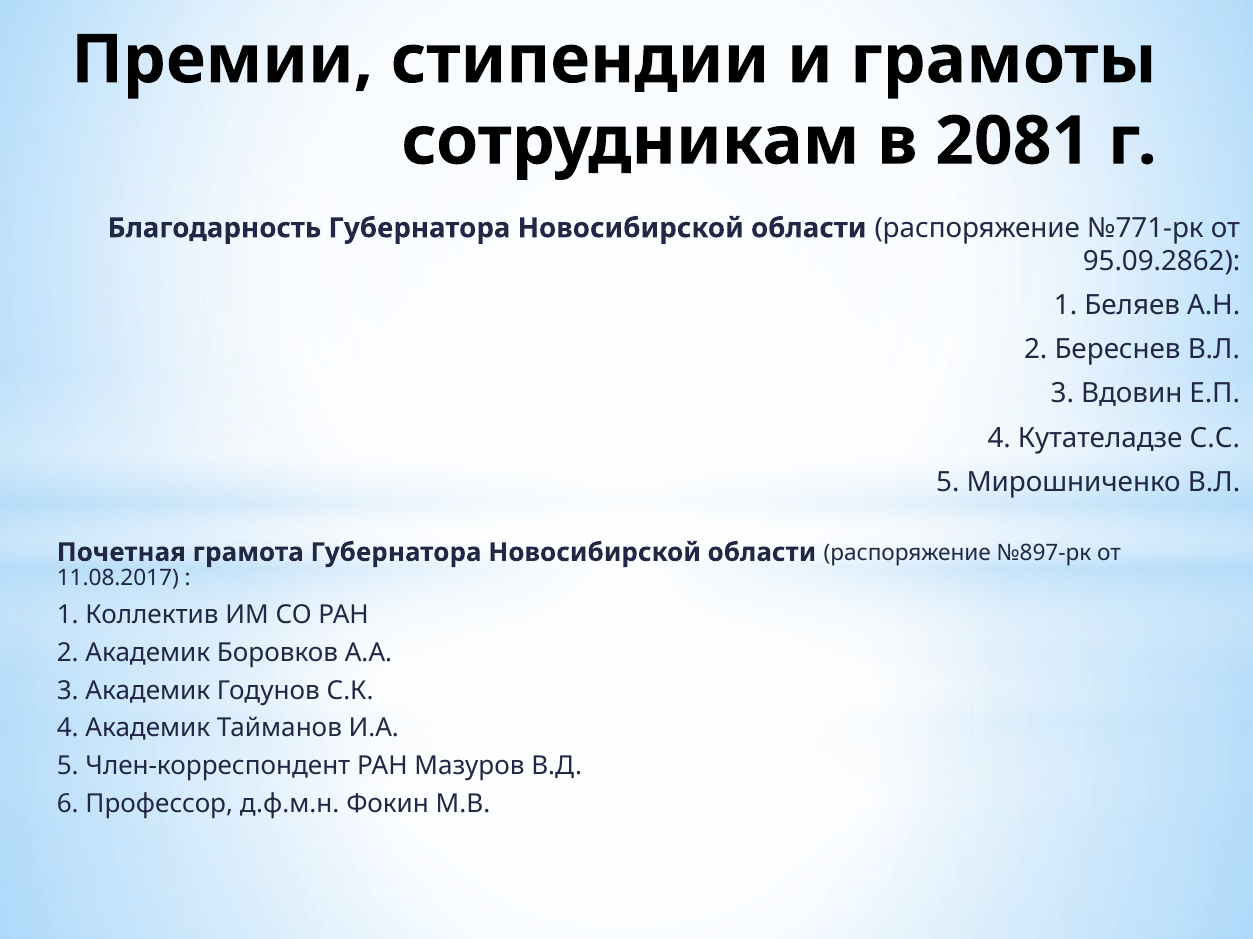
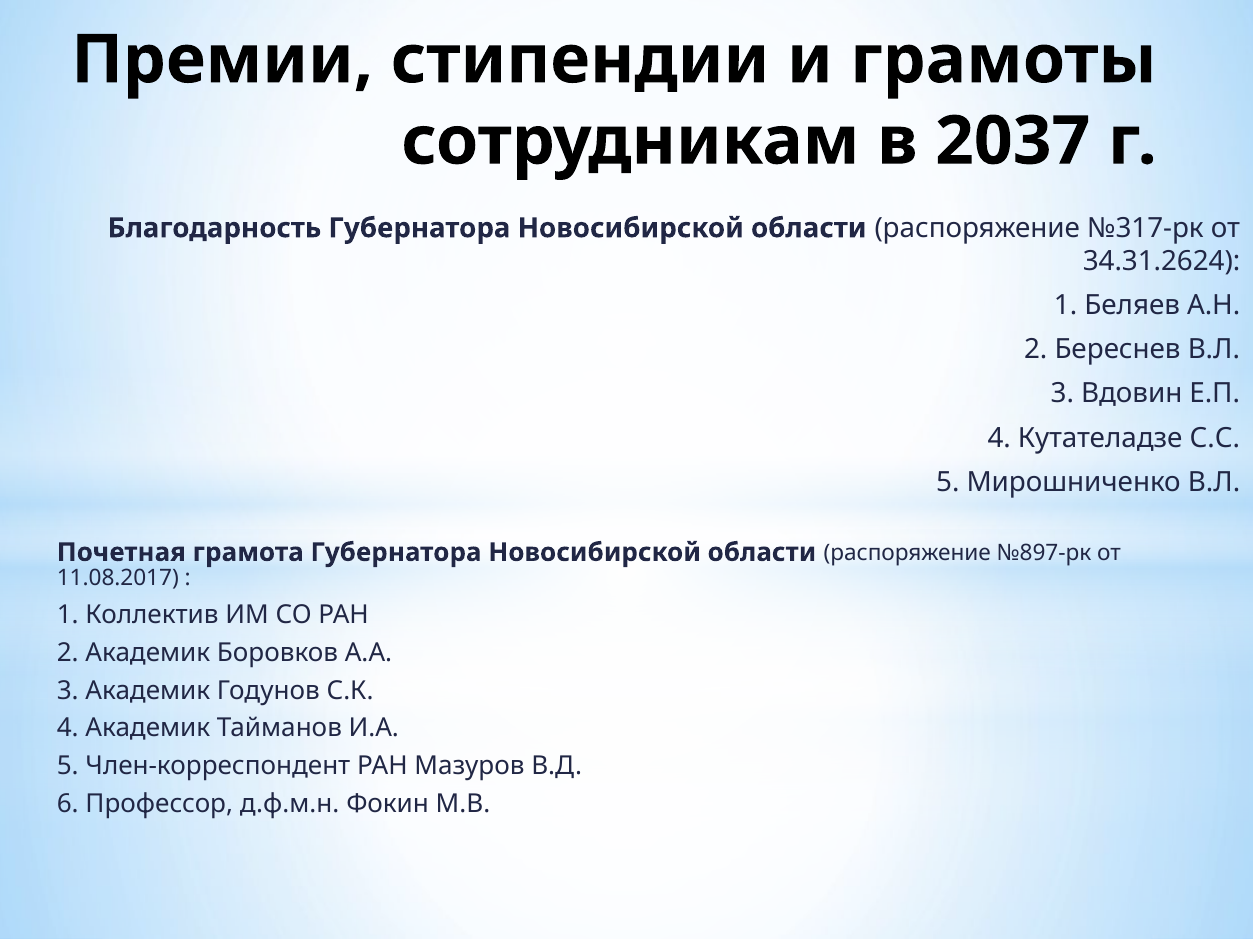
2081: 2081 -> 2037 (1013, 141)
№771-рк: №771-рк -> №317-рк (1145, 228)
95.09.2862: 95.09.2862 -> 34.31.2624 (1162, 262)
